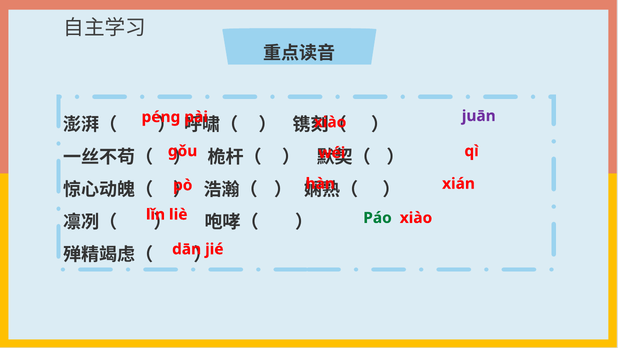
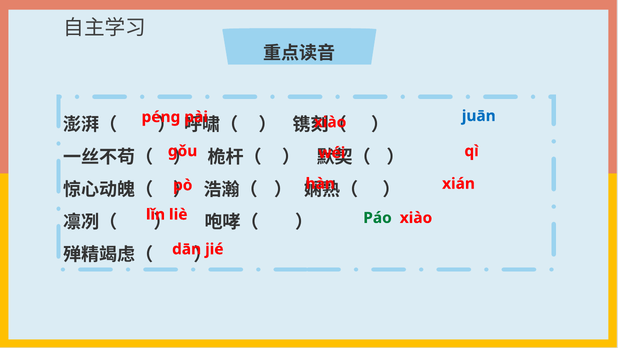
juān colour: purple -> blue (479, 116)
